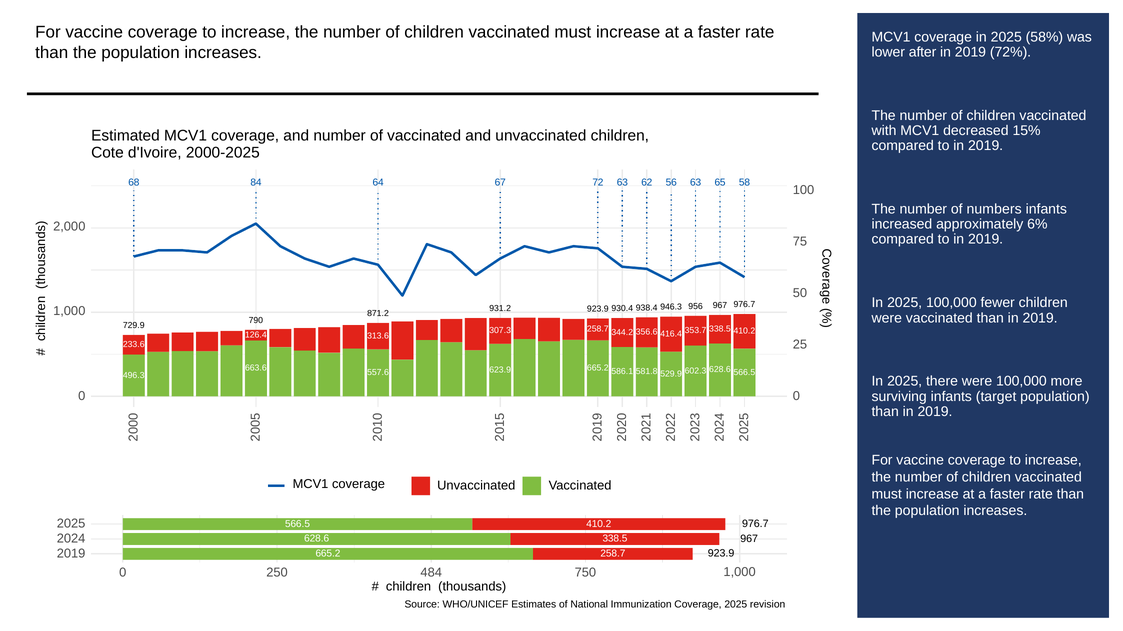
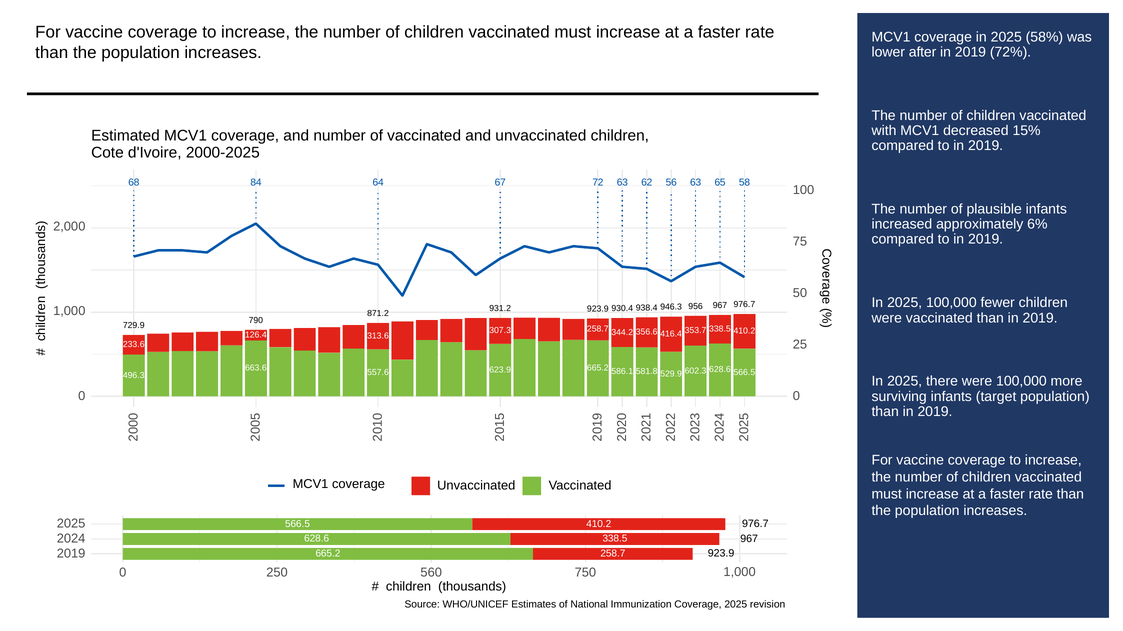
numbers: numbers -> plausible (994, 209)
484: 484 -> 560 (431, 573)
